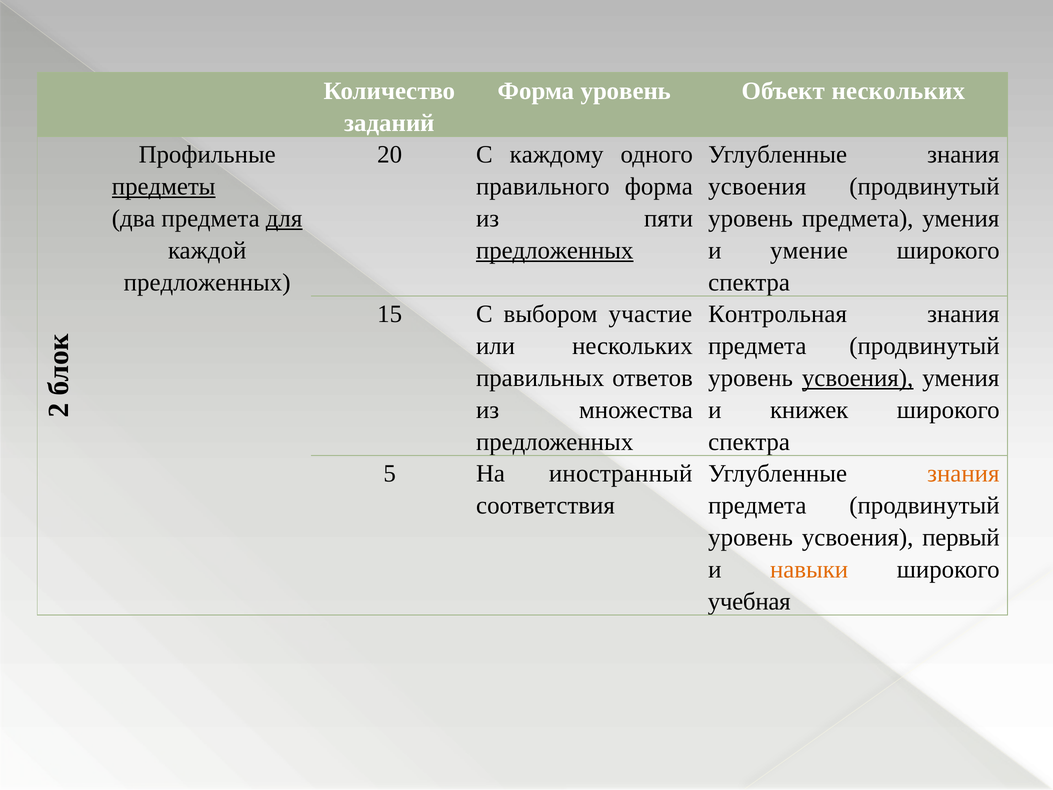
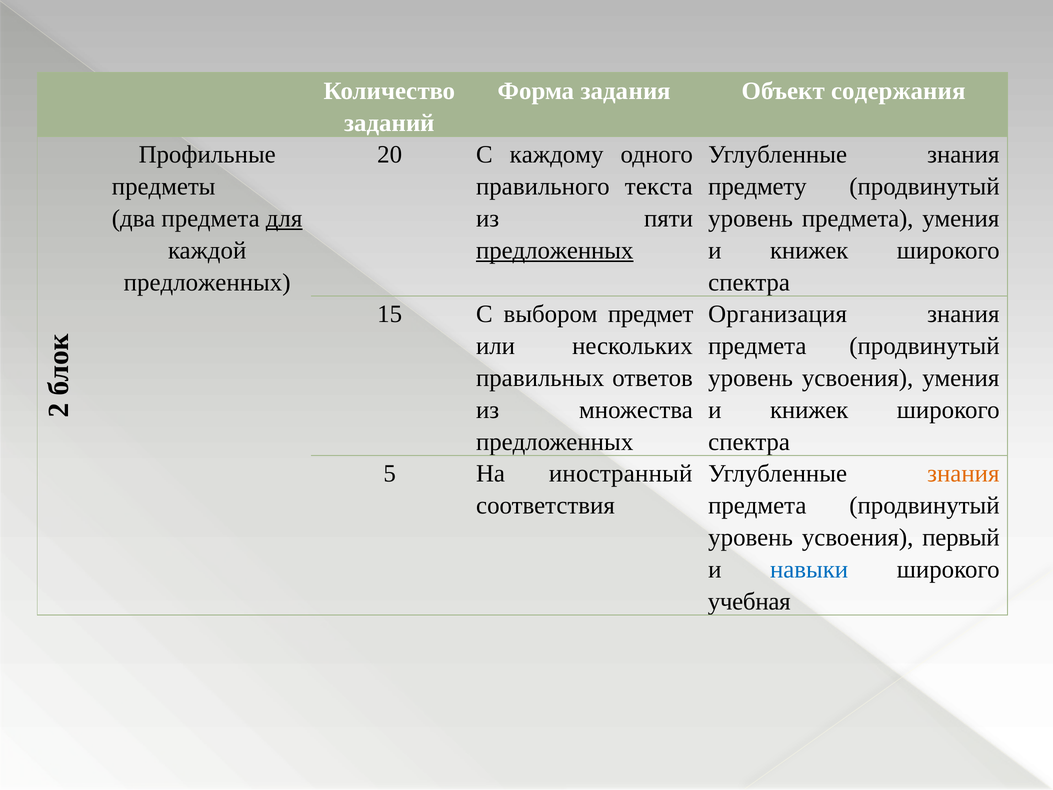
Форма уровень: уровень -> задания (626, 91)
Объект нескольких: нескольких -> содержания (899, 91)
предметы underline: present -> none (164, 187)
правильного форма: форма -> текста (659, 187)
усвоения: усвоения -> предмету (757, 187)
умение: умение -> книжек (809, 250)
участие: участие -> предмет (651, 314)
Контрольная: Контрольная -> Организация (778, 314)
усвоения underline: present -> none (858, 378)
навыки colour: orange -> blue (809, 569)
